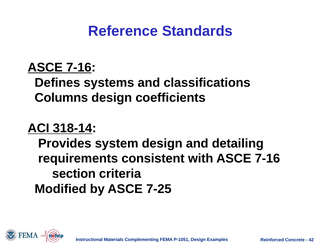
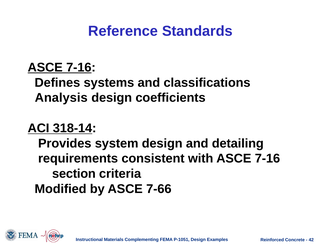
Columns: Columns -> Analysis (61, 98)
7-25: 7-25 -> 7-66 (159, 189)
